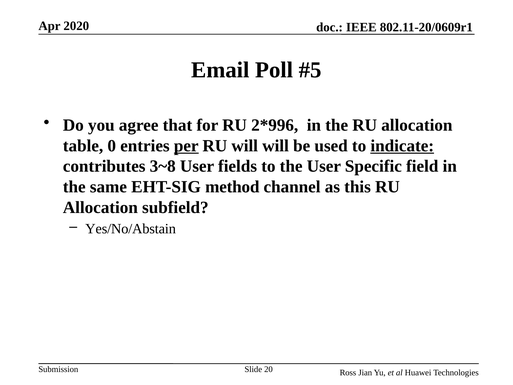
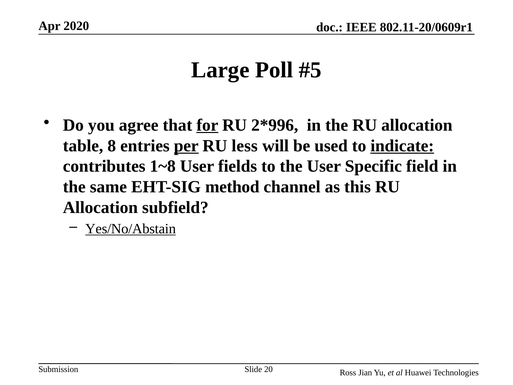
Email: Email -> Large (220, 70)
for underline: none -> present (207, 125)
0: 0 -> 8 (112, 146)
RU will: will -> less (245, 146)
3~8: 3~8 -> 1~8 (163, 166)
Yes/No/Abstain underline: none -> present (131, 229)
